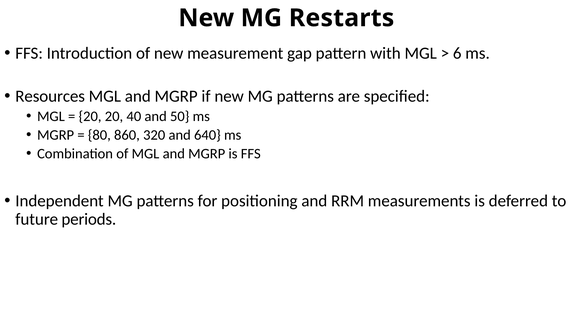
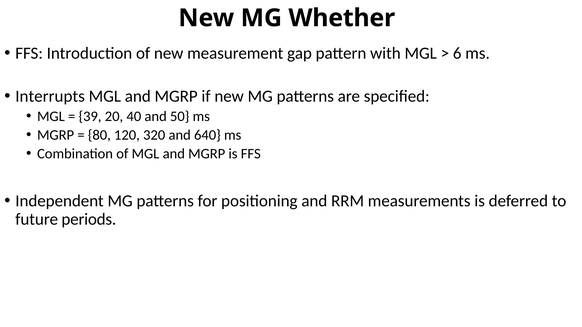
Restarts: Restarts -> Whether (342, 18)
Resources: Resources -> Interrupts (50, 96)
20: 20 -> 39 (90, 116)
860: 860 -> 120 (127, 135)
